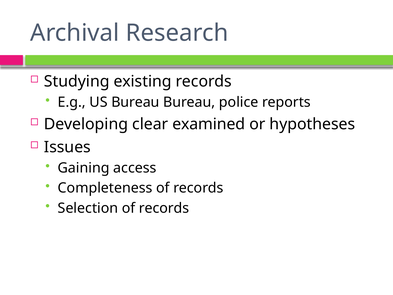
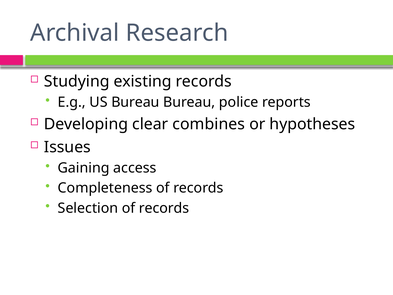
examined: examined -> combines (209, 124)
